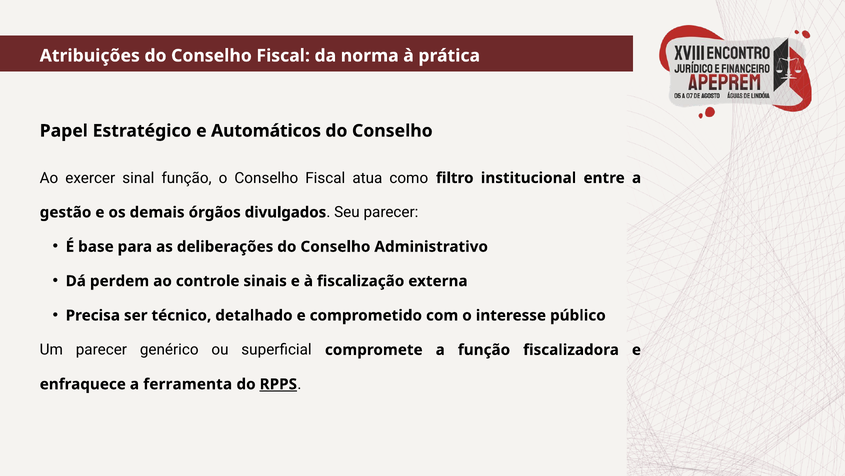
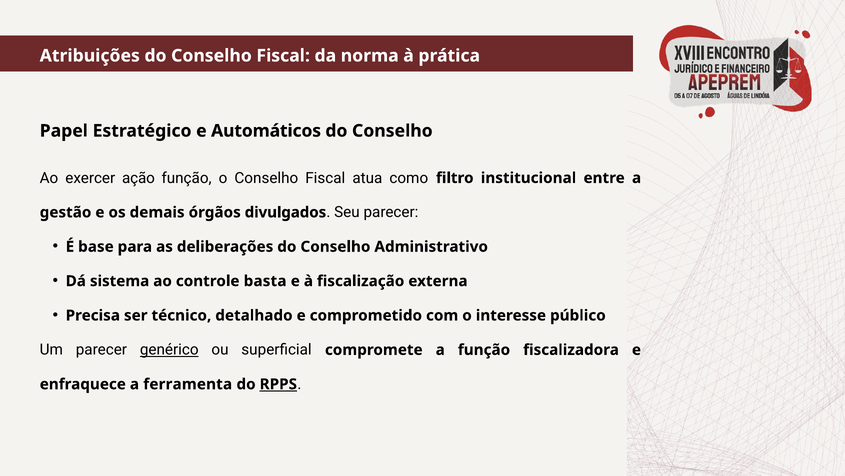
sinal: sinal -> ação (138, 178)
perdem: perdem -> sistema (120, 281)
sinais: sinais -> basta (265, 281)
genérico underline: none -> present (169, 349)
